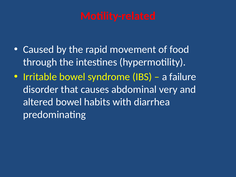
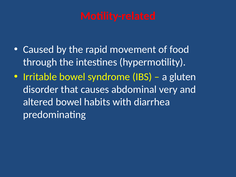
failure: failure -> gluten (183, 77)
